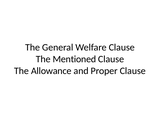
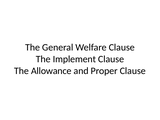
Mentioned: Mentioned -> Implement (74, 59)
